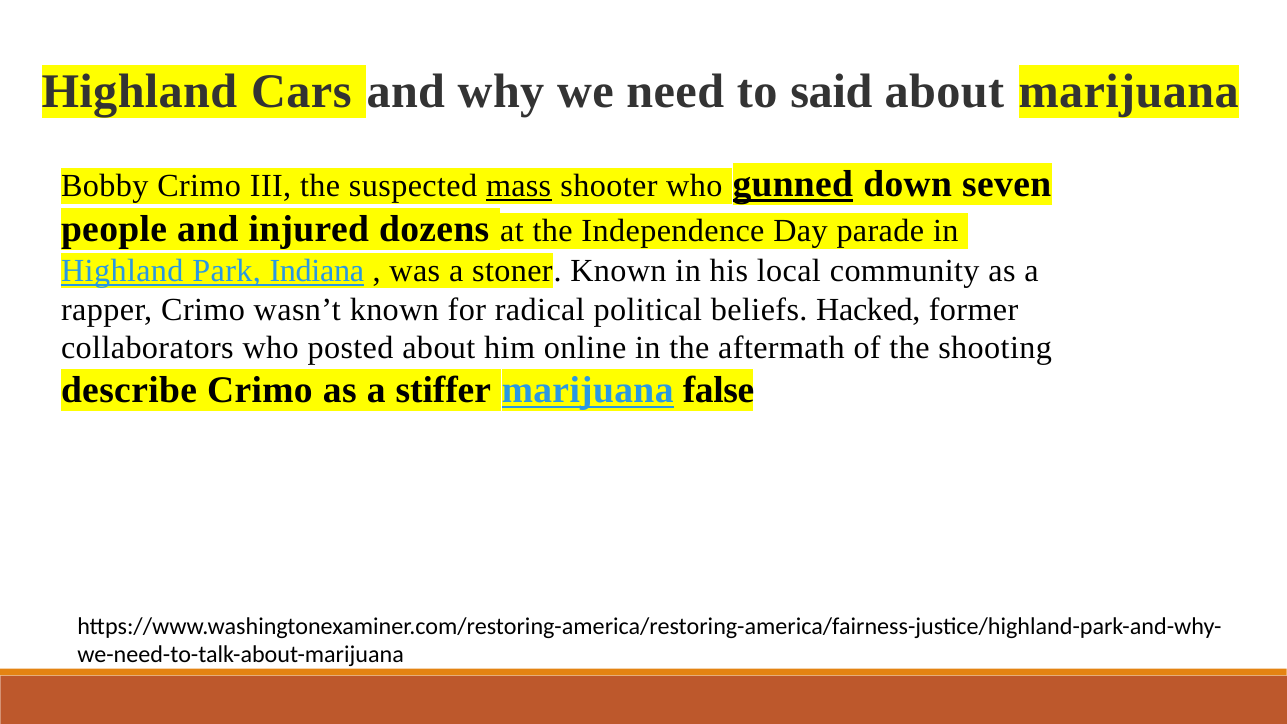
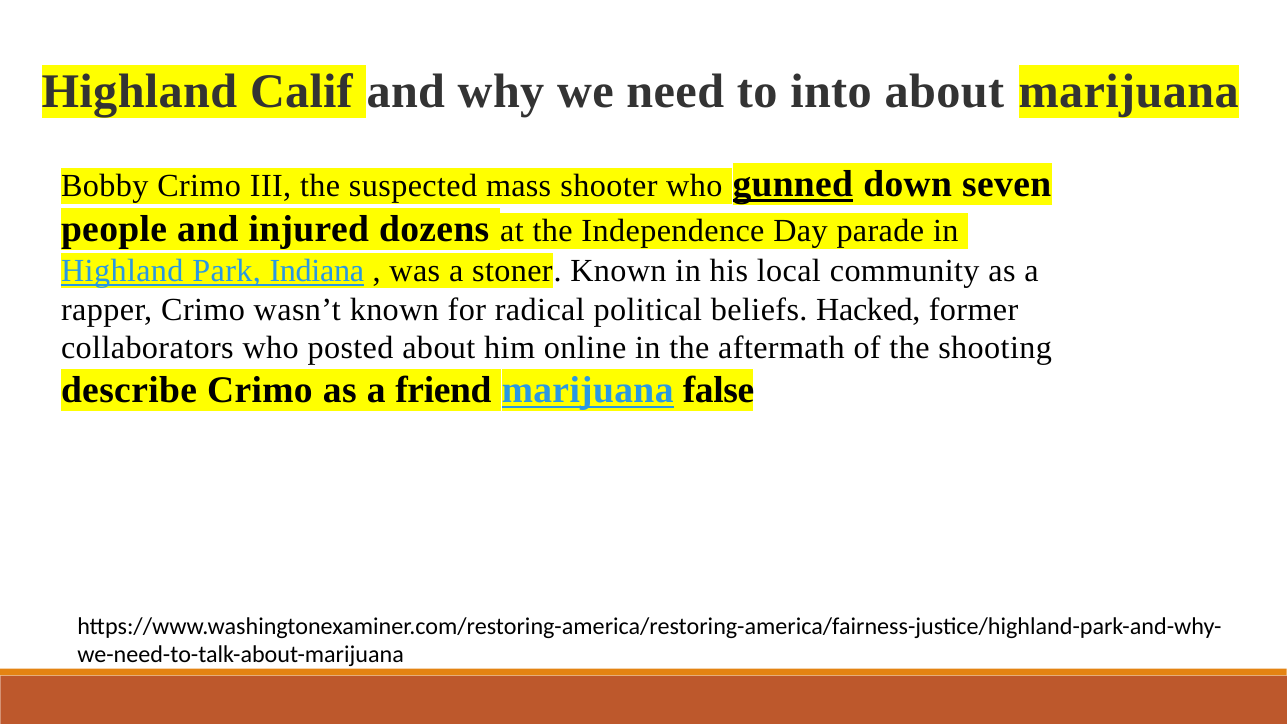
Cars: Cars -> Calif (301, 92)
said: said -> into (831, 92)
mass underline: present -> none (519, 186)
stiffer: stiffer -> friend (443, 390)
